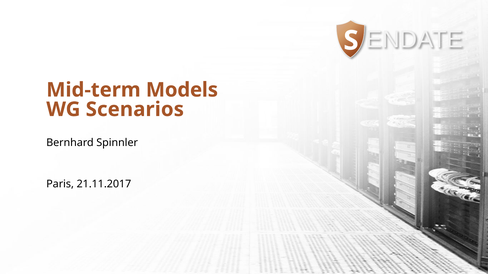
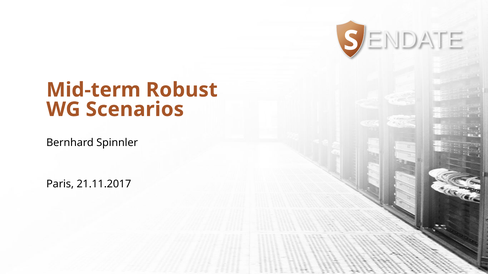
Models: Models -> Robust (182, 90)
